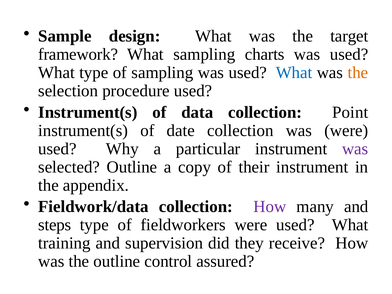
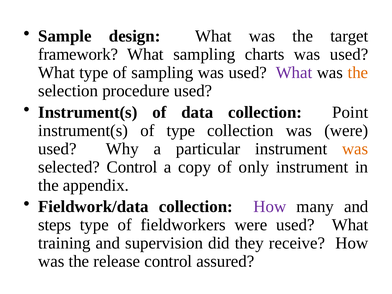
What colour: blue -> purple (294, 73)
of date: date -> type (181, 130)
was colour: purple -> orange (355, 149)
selected Outline: Outline -> Control (132, 167)
their: their -> only (254, 167)
the outline: outline -> release (117, 261)
